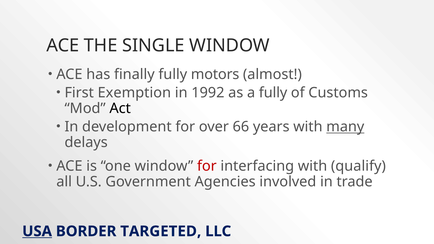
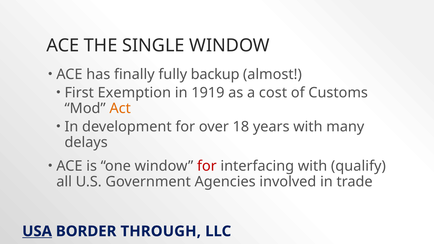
motors: motors -> backup (215, 74)
1992: 1992 -> 1919 (208, 93)
a fully: fully -> cost (273, 93)
Act colour: black -> orange (120, 108)
66: 66 -> 18 (241, 127)
many underline: present -> none (345, 127)
TARGETED: TARGETED -> THROUGH (161, 231)
